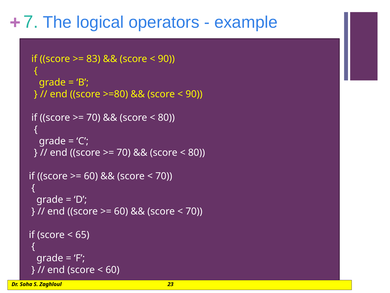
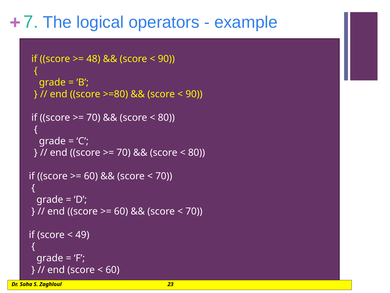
83: 83 -> 48 (93, 59)
65: 65 -> 49 (82, 234)
